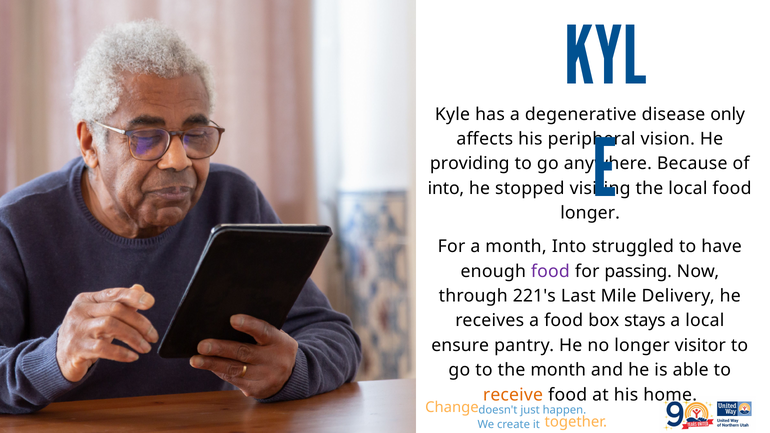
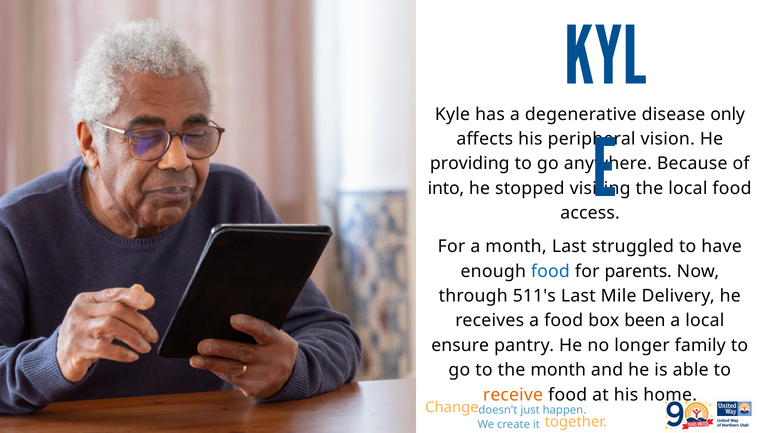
longer: longer -> access (590, 213)
month Into: Into -> Last (569, 247)
food colour: purple -> blue (550, 271)
passing: passing -> parents (638, 271)
221's: 221's -> 511's (534, 296)
stays: stays -> been (645, 321)
visitor: visitor -> family (700, 345)
